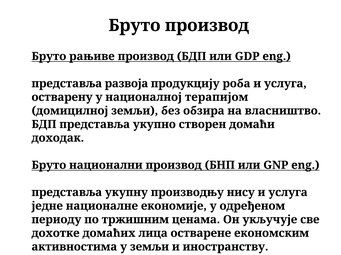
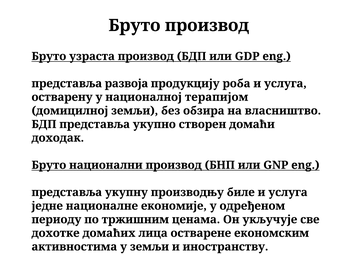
рањиве: рањиве -> узраста (92, 56)
нису: нису -> биле (241, 193)
